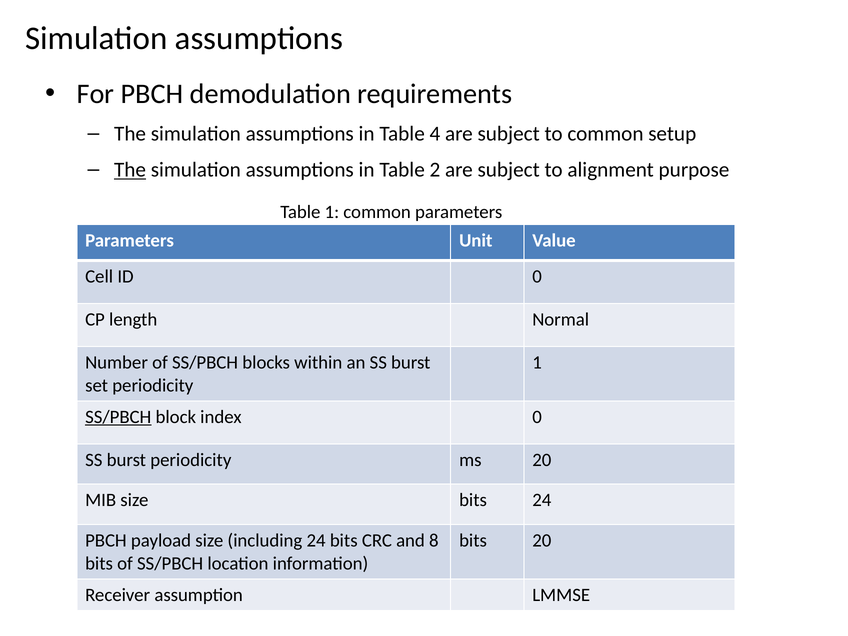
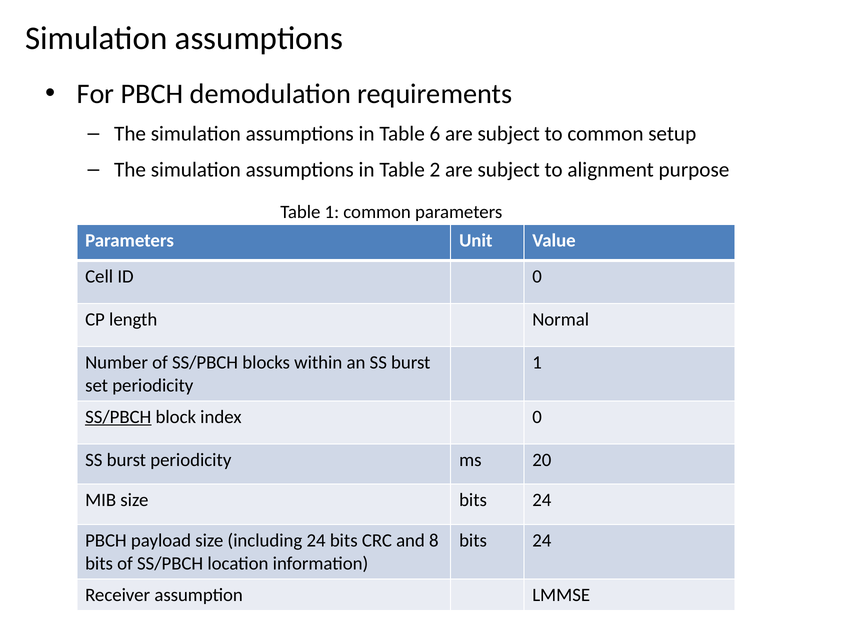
4: 4 -> 6 (435, 134)
The underline: present -> none (130, 170)
20: 20 -> 24 (542, 540)
